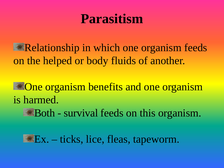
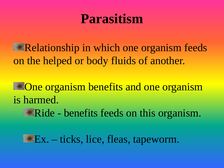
Both: Both -> Ride (45, 113)
survival: survival -> benefits (81, 113)
